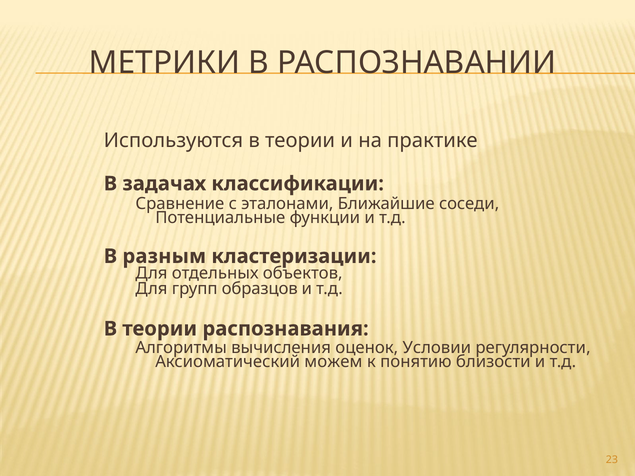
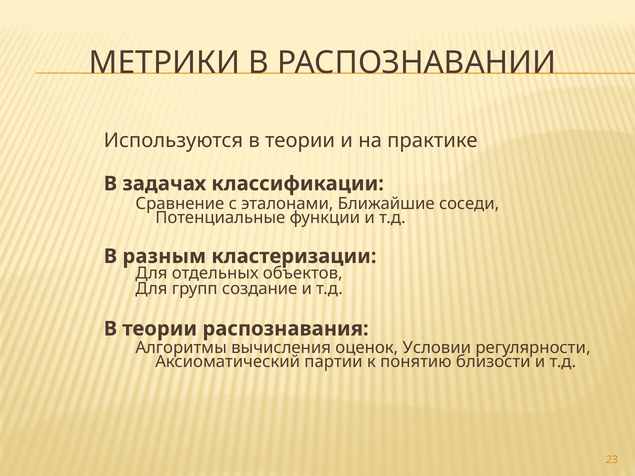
образцов: образцов -> создание (260, 289)
можем: можем -> партии (333, 362)
